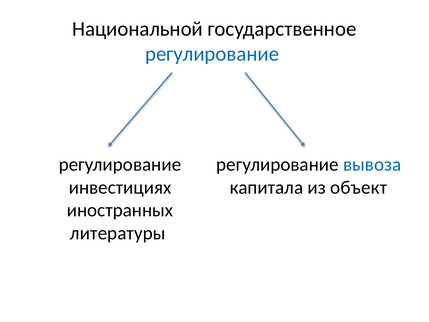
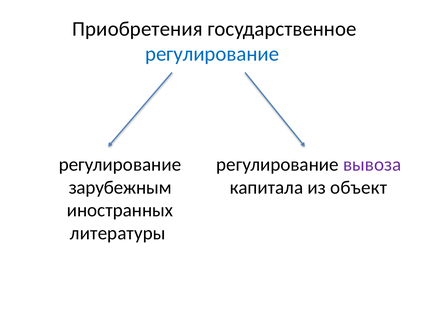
Национальной: Национальной -> Приобретения (137, 29)
вывоза colour: blue -> purple (372, 164)
инвестициях: инвестициях -> зарубежным (120, 187)
